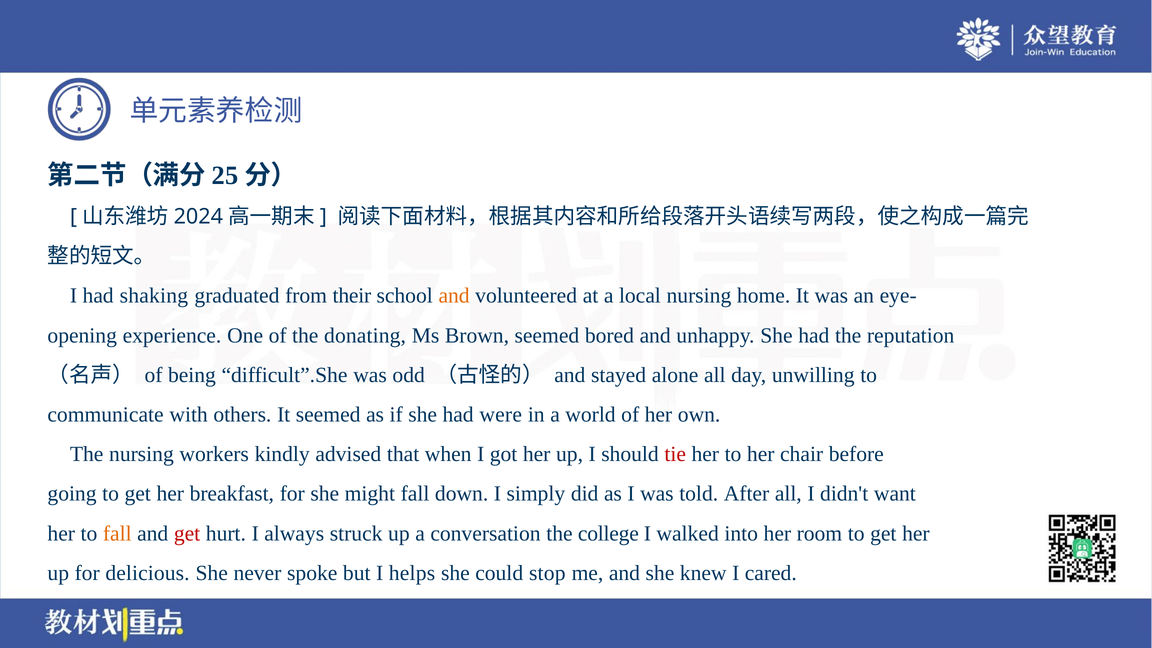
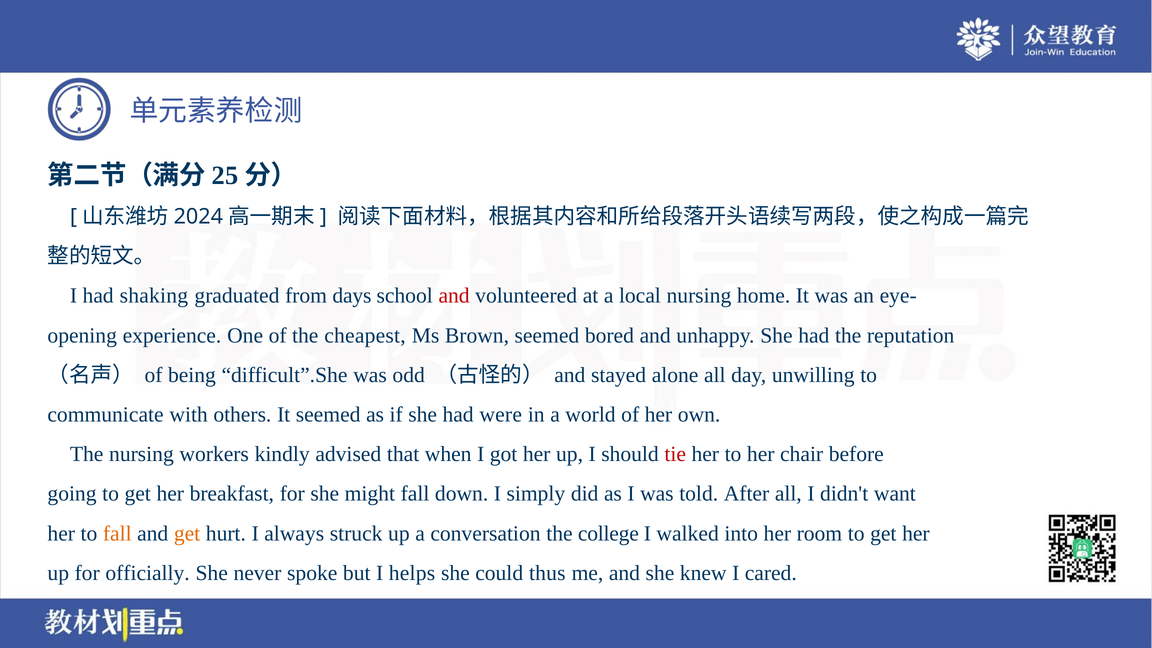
their: their -> days (352, 296)
and colour: orange -> red (454, 296)
donating: donating -> cheapest (365, 335)
get colour: red -> orange (187, 533)
delicious: delicious -> officially (148, 573)
stop: stop -> thus (547, 573)
